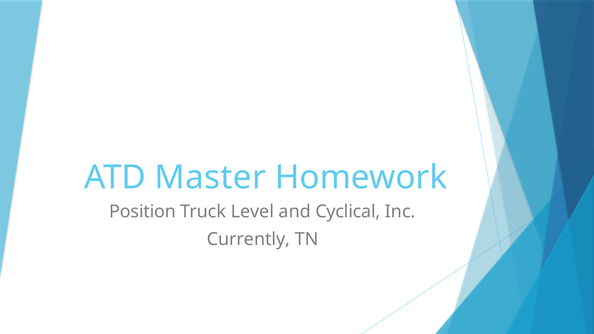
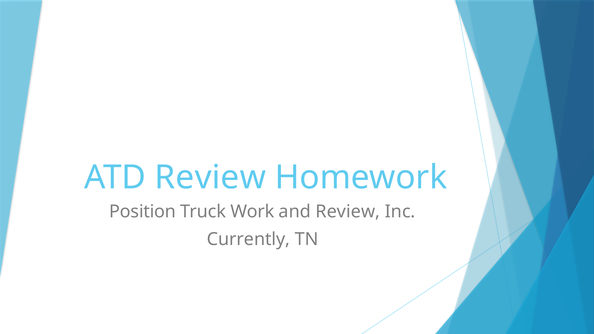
ATD Master: Master -> Review (210, 177)
Level: Level -> Work (252, 212)
and Cyclical: Cyclical -> Review (348, 212)
